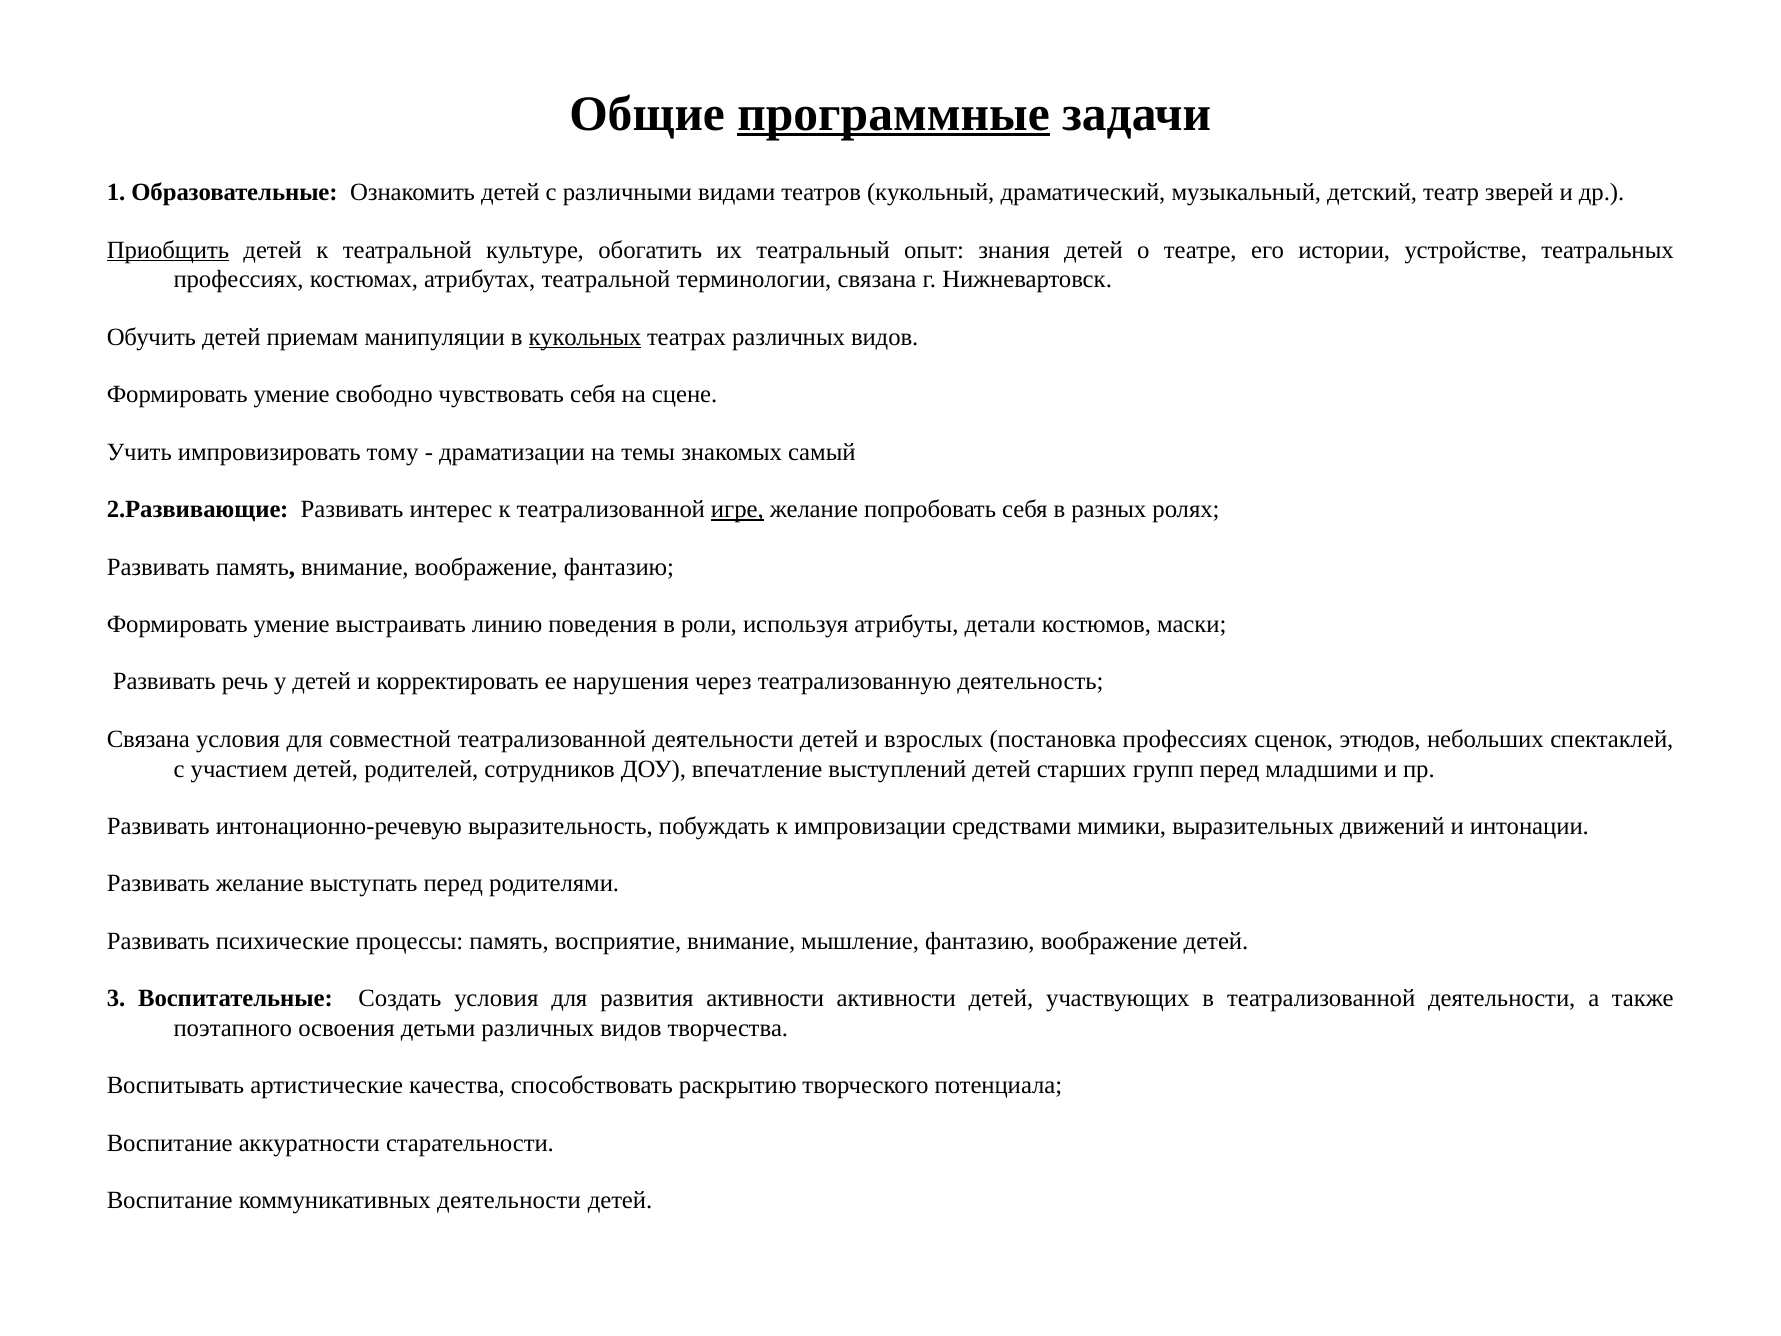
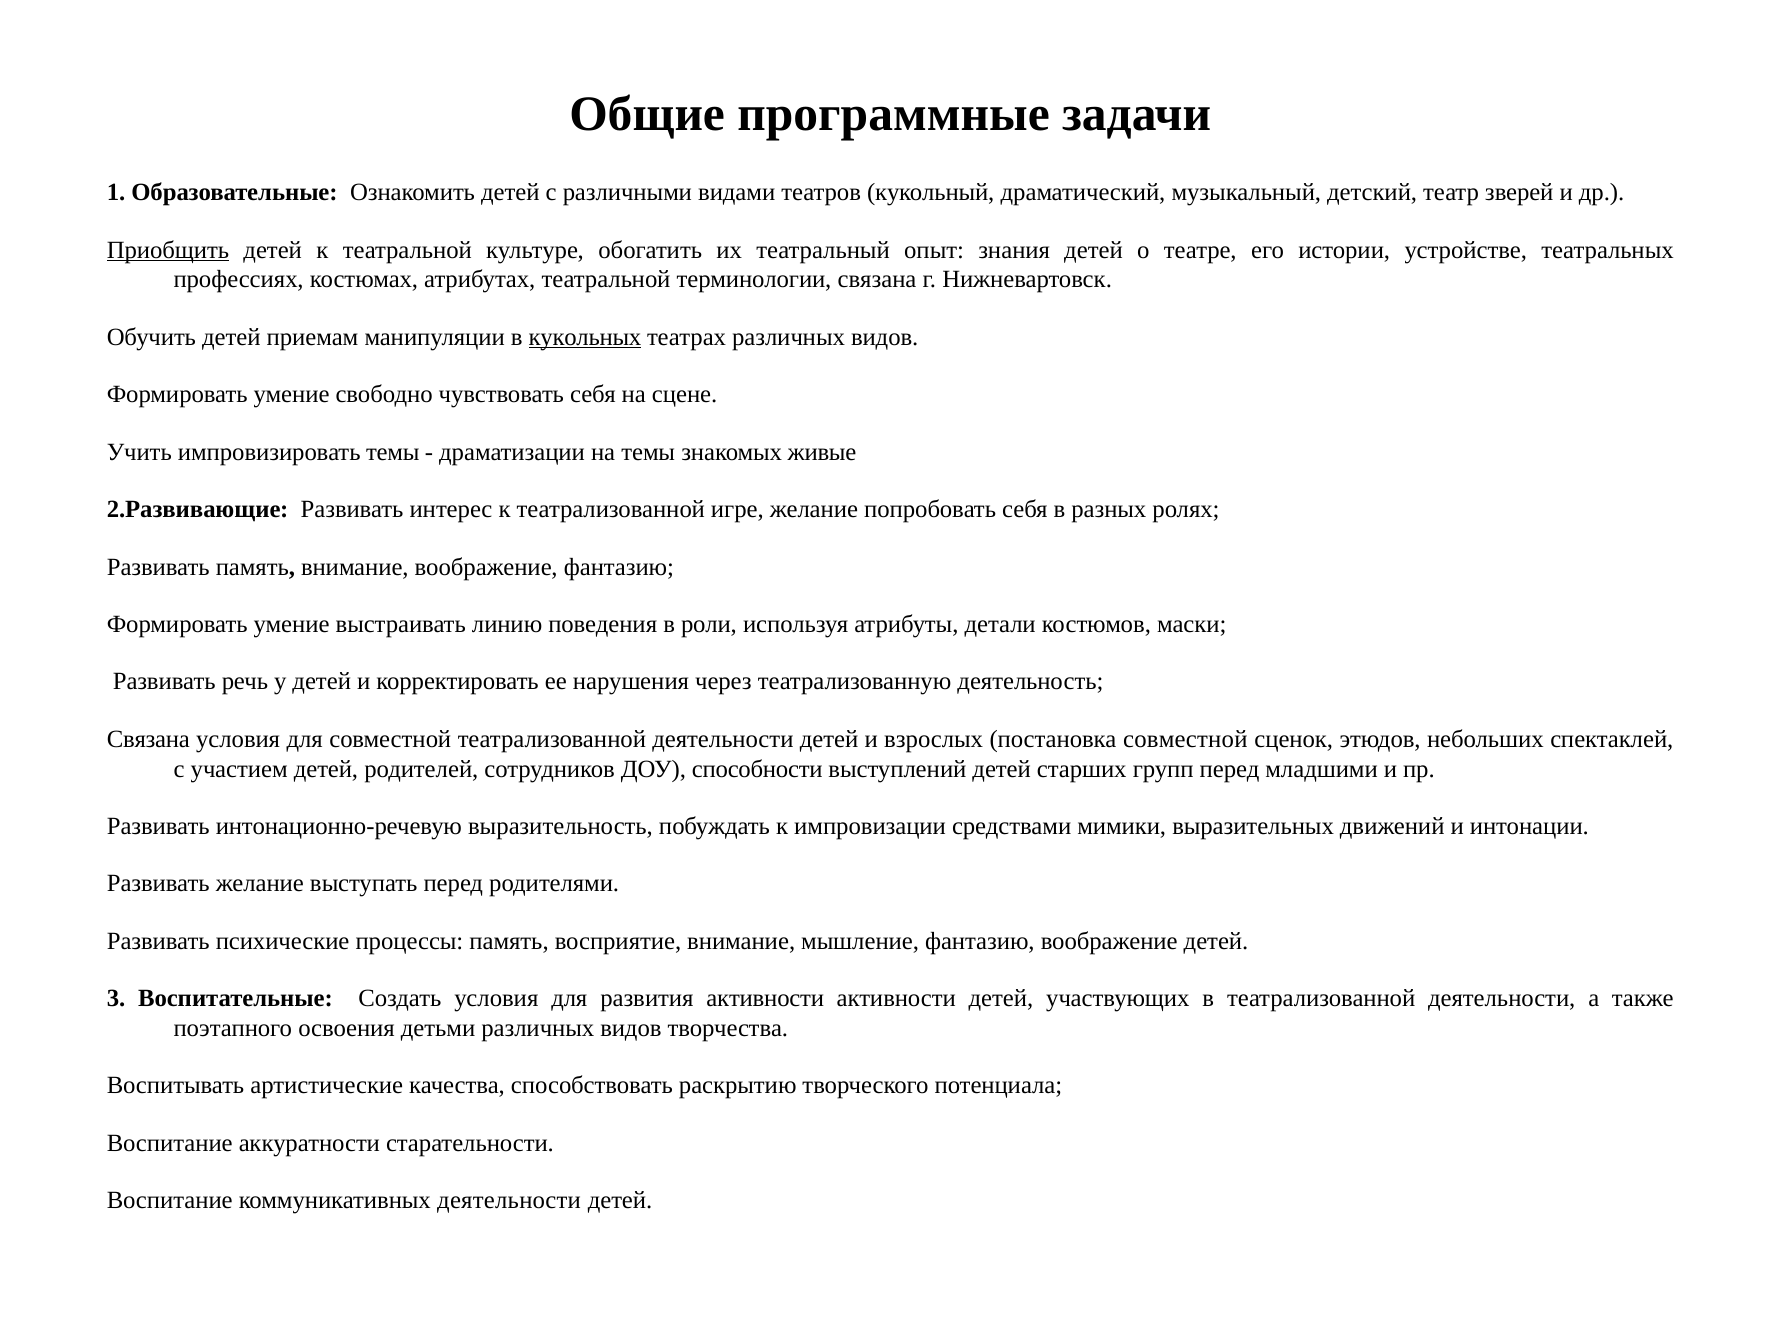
программные underline: present -> none (894, 114)
импровизировать тому: тому -> темы (393, 452)
самый: самый -> живые (822, 452)
игре underline: present -> none (737, 509)
постановка профессиях: профессиях -> совместной (1185, 739)
впечатление: впечатление -> способности (757, 769)
